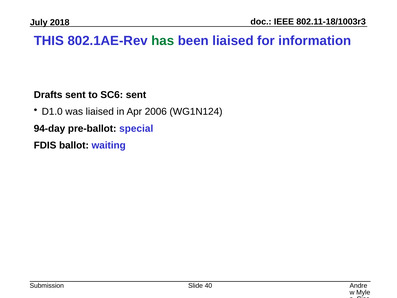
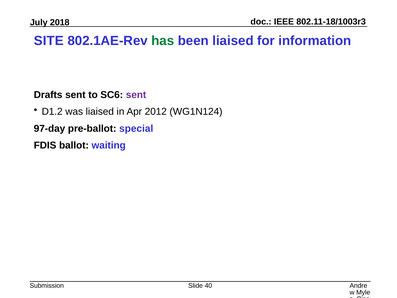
THIS: THIS -> SITE (49, 41)
sent colour: black -> purple (136, 95)
D1.0: D1.0 -> D1.2 (52, 112)
2006: 2006 -> 2012 (156, 112)
94-day: 94-day -> 97-day (49, 128)
